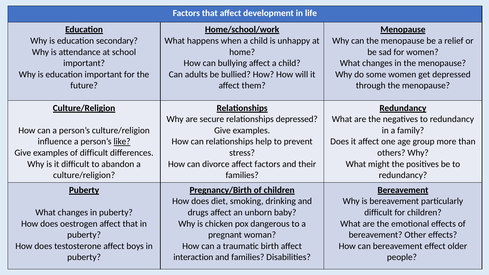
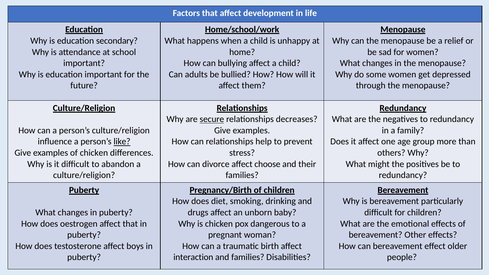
secure underline: none -> present (212, 119)
relationships depressed: depressed -> decreases (297, 119)
of difficult: difficult -> chicken (94, 153)
affect factors: factors -> choose (267, 164)
